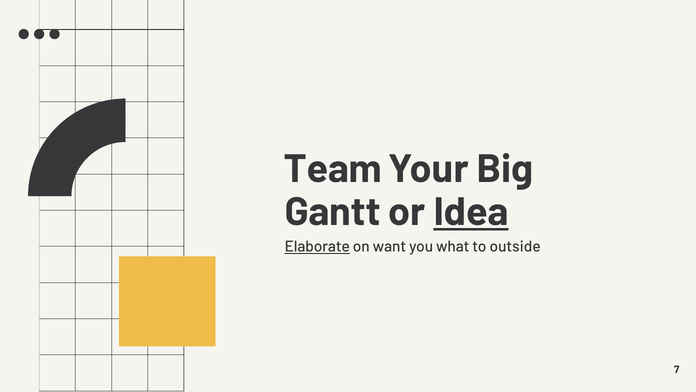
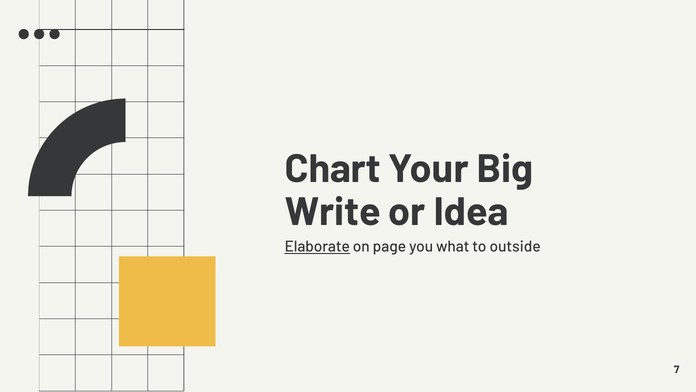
Team: Team -> Chart (333, 169)
Gantt: Gantt -> Write (333, 212)
Idea underline: present -> none (471, 212)
want: want -> page (389, 247)
